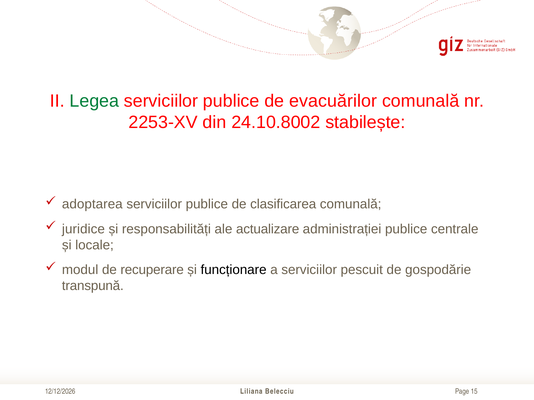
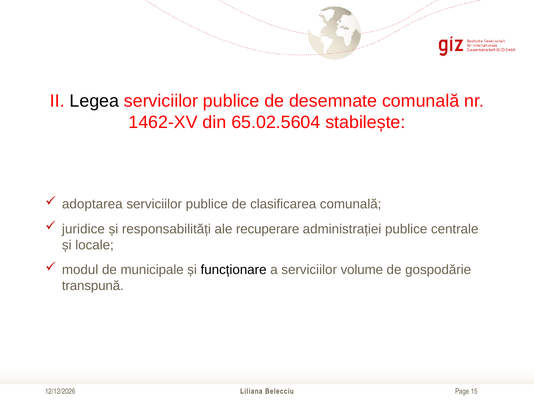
Legea colour: green -> black (94, 101)
evacuărilor: evacuărilor -> desemnate (333, 101)
2253-XV: 2253-XV -> 1462-XV (163, 123)
24.10.8002: 24.10.8002 -> 65.02.5604 (276, 123)
actualizare: actualizare -> recuperare (268, 229)
recuperare: recuperare -> municipale (152, 270)
pescuit: pescuit -> volume (362, 270)
